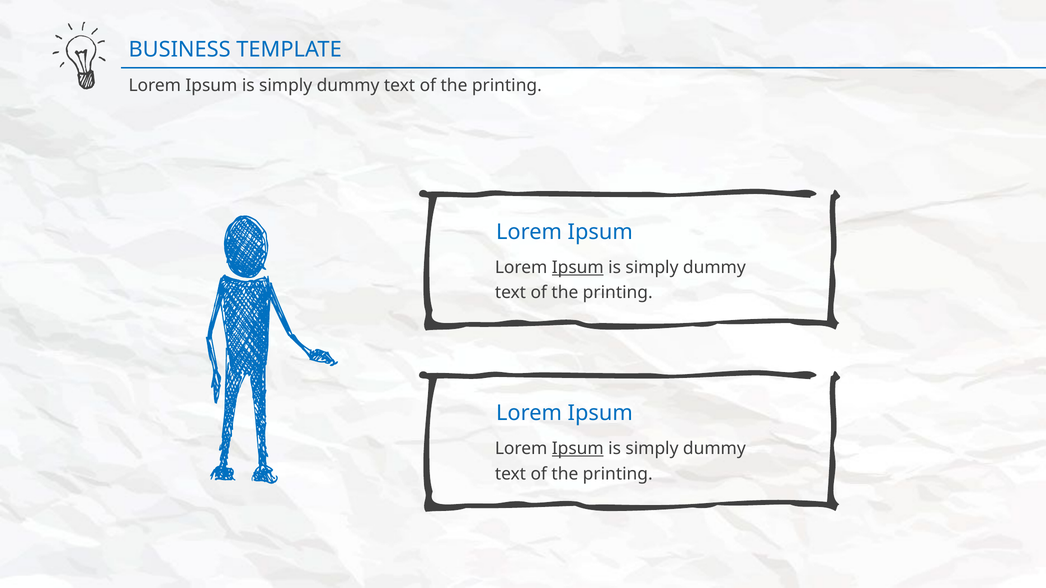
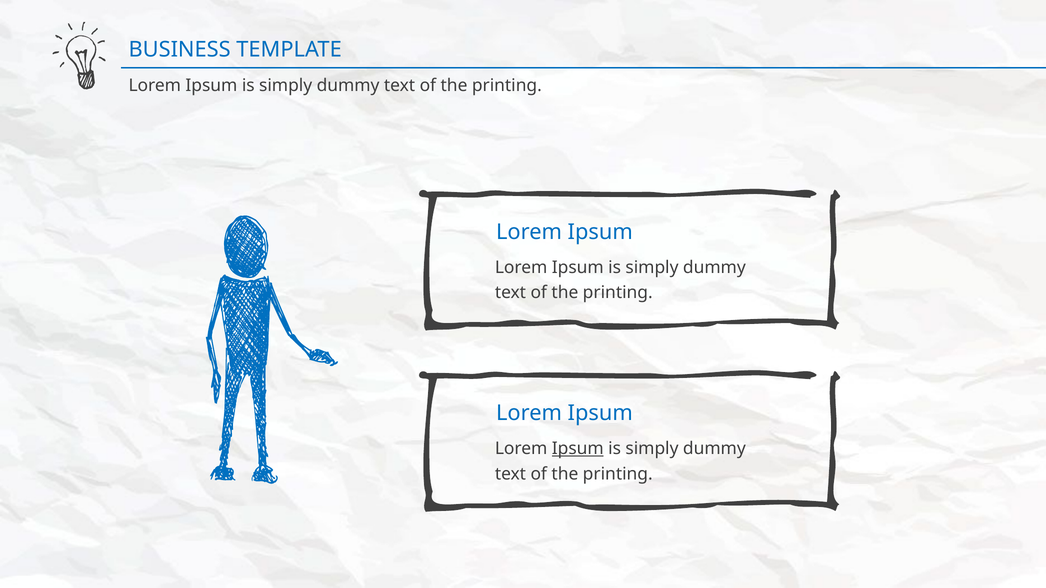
Ipsum underline: present -> none (578, 268)
